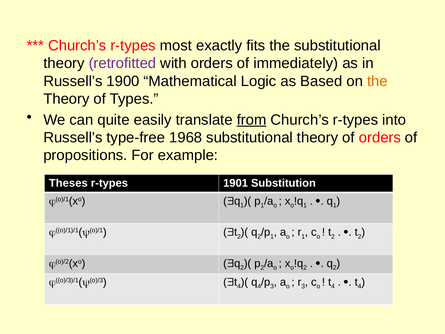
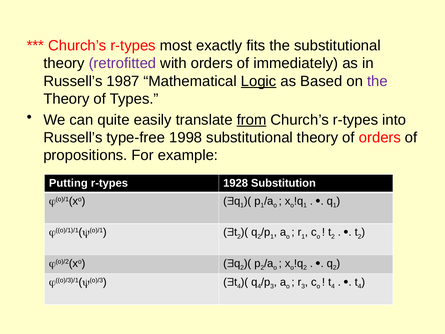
1900: 1900 -> 1987 (123, 81)
Logic underline: none -> present (259, 81)
the colour: orange -> purple (377, 81)
1968: 1968 -> 1998 (186, 138)
Theses: Theses -> Putting (68, 183)
1901: 1901 -> 1928 (236, 183)
